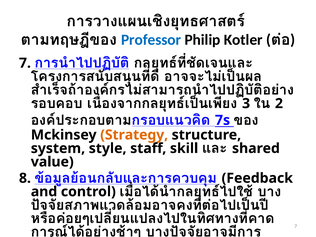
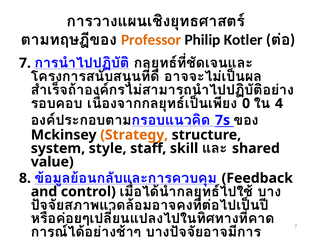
Professor colour: blue -> orange (151, 40)
3: 3 -> 0 (246, 103)
2: 2 -> 4 (279, 103)
